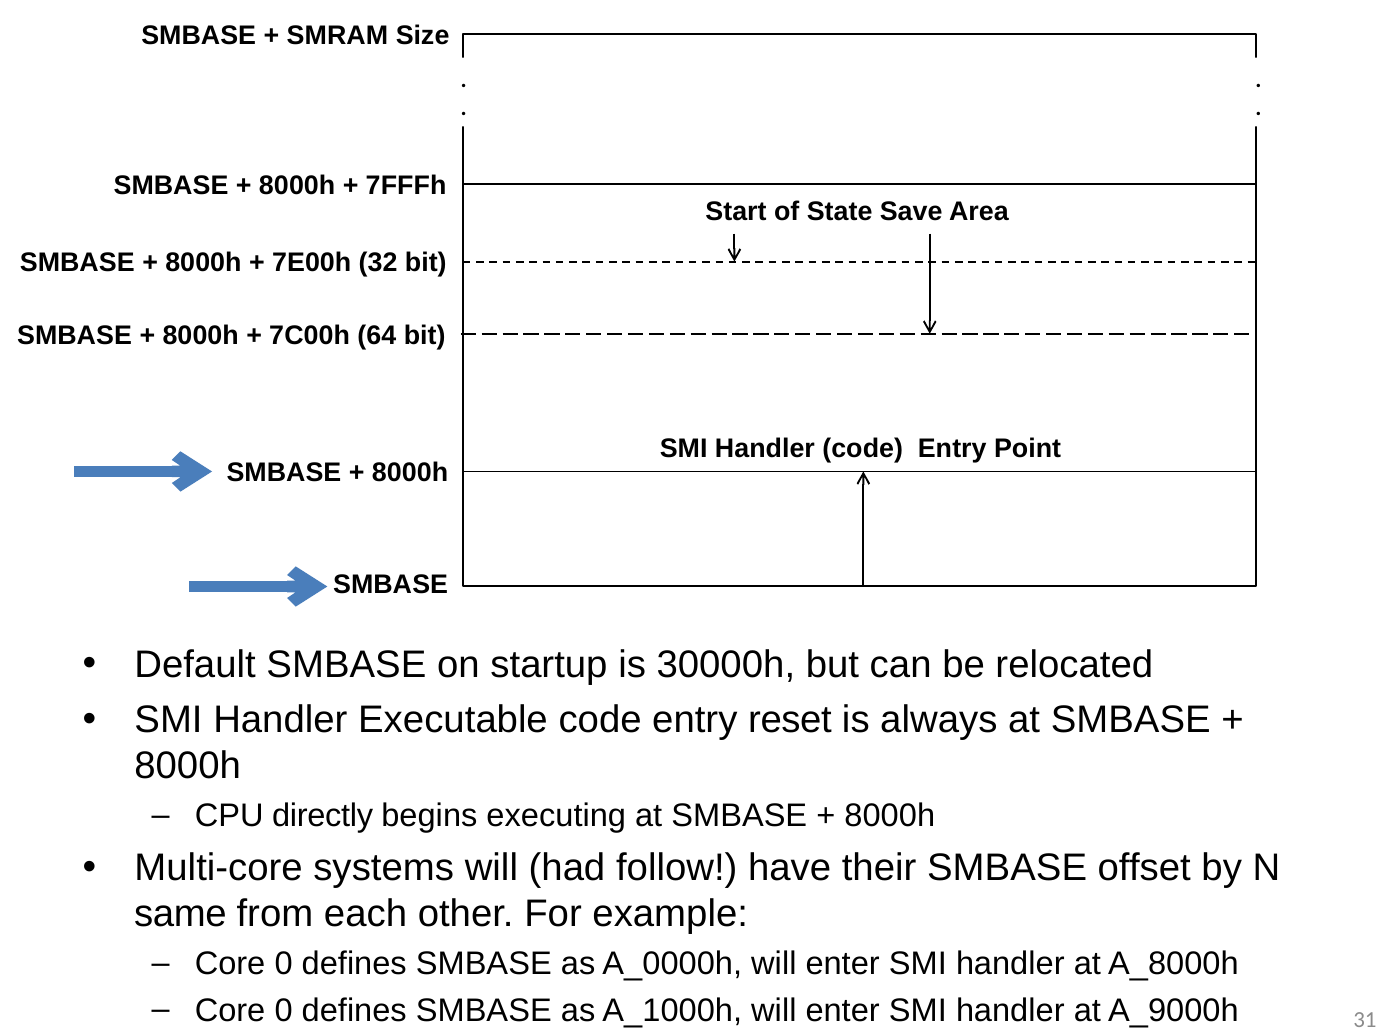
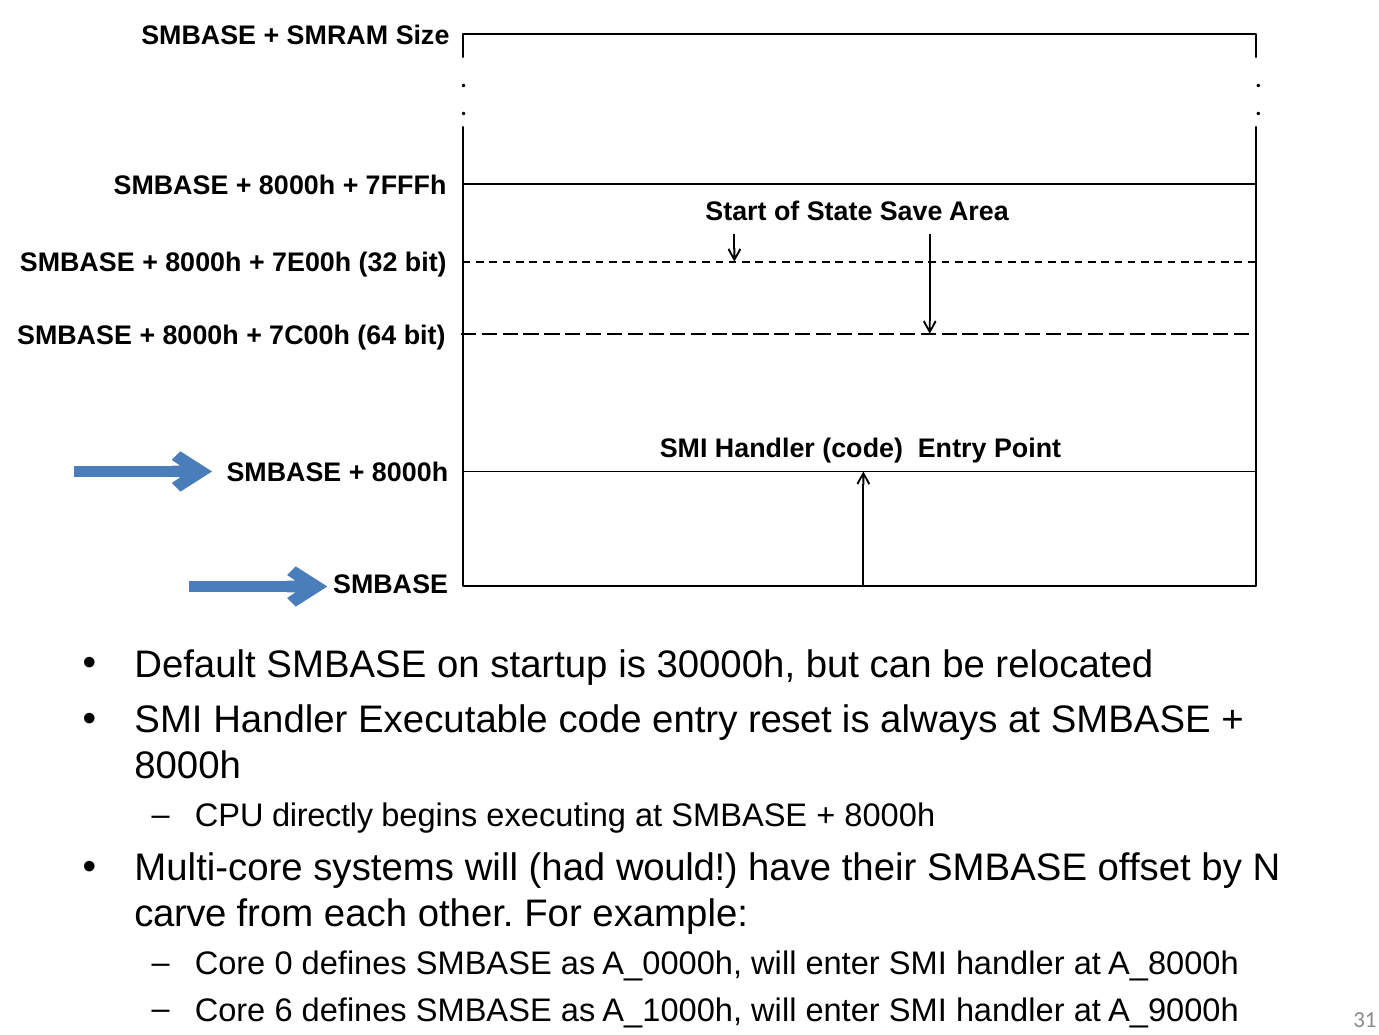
follow: follow -> would (677, 868)
same: same -> carve (180, 914)
0: 0 -> 6 (284, 1010)
